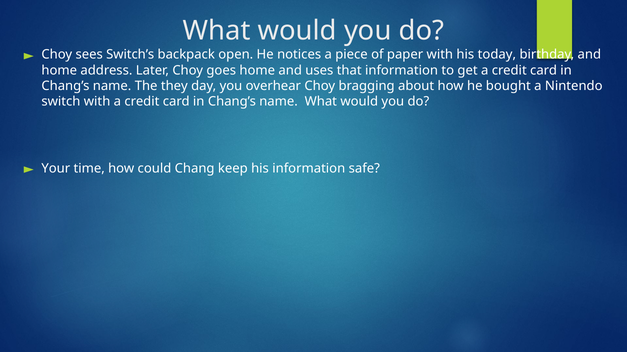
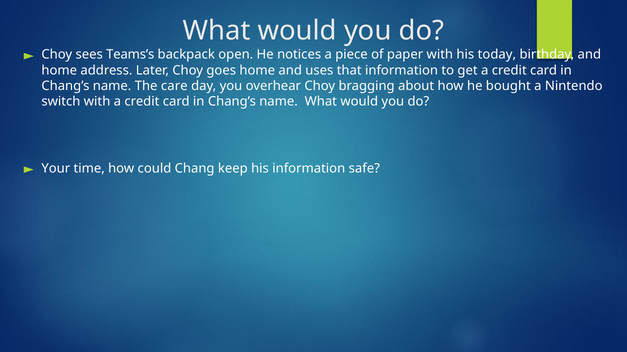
Switch’s: Switch’s -> Teams’s (130, 55)
they: they -> care (174, 86)
